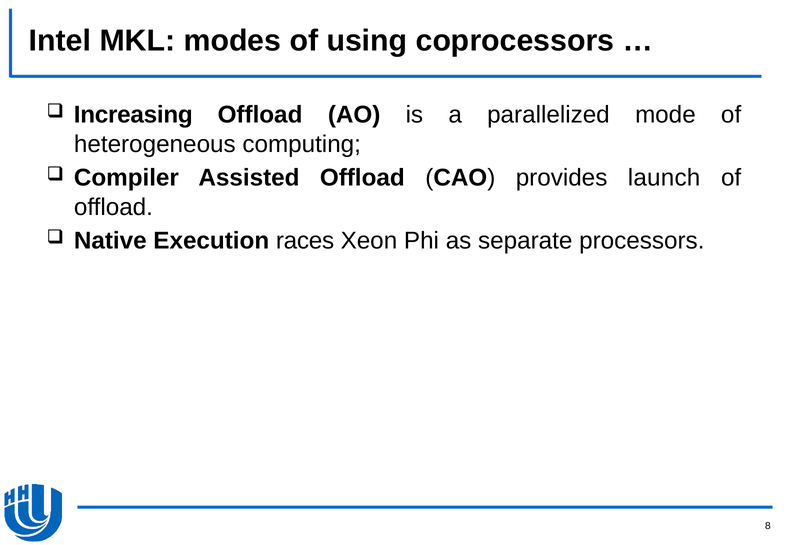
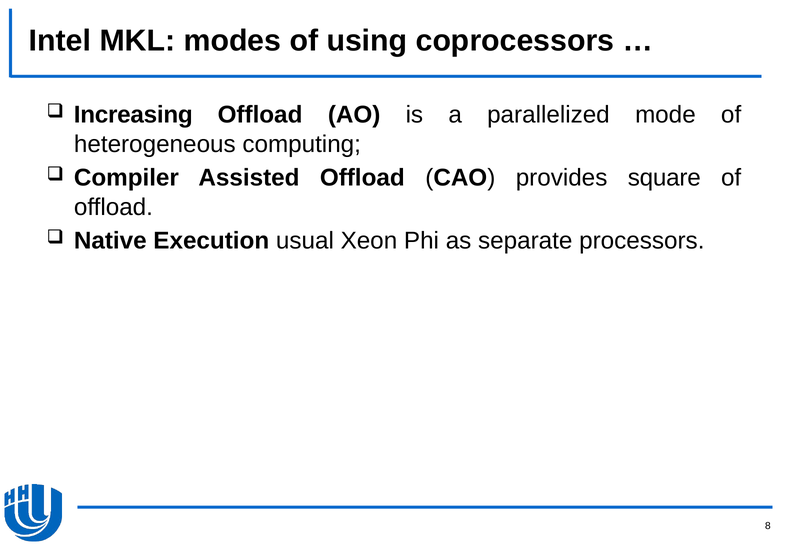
launch: launch -> square (664, 178)
races: races -> usual (305, 241)
